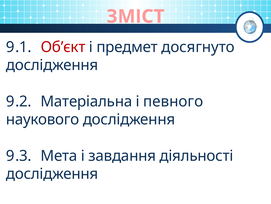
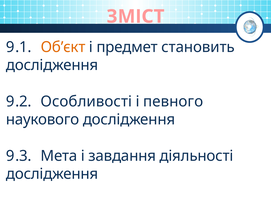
Об’єкт colour: red -> orange (63, 47)
досягнуто: досягнуто -> становить (198, 47)
Матеріальна: Матеріальна -> Особливості (86, 101)
